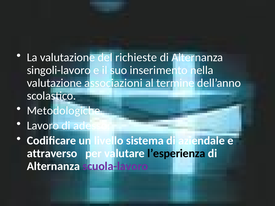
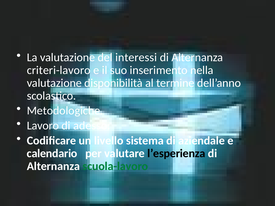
richieste: richieste -> interessi (136, 57)
singoli-lavoro: singoli-lavoro -> criteri-lavoro (59, 70)
associazioni: associazioni -> disponibilità (114, 83)
attraverso: attraverso -> calendario (52, 154)
scuola-lavoro colour: purple -> green (115, 166)
